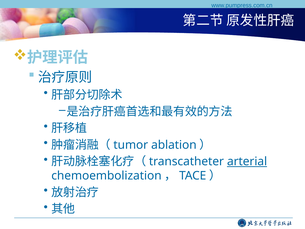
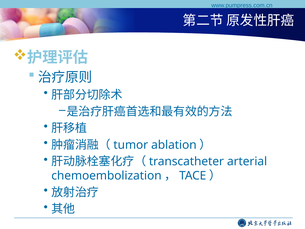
arterial underline: present -> none (247, 161)
